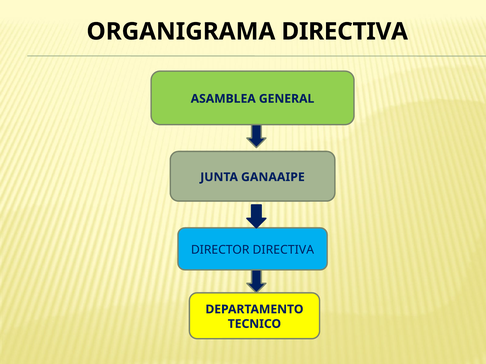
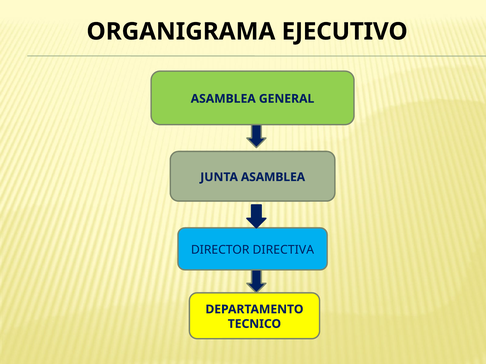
ORGANIGRAMA DIRECTIVA: DIRECTIVA -> EJECUTIVO (345, 32)
JUNTA GANAAIPE: GANAAIPE -> ASAMBLEA (273, 177)
